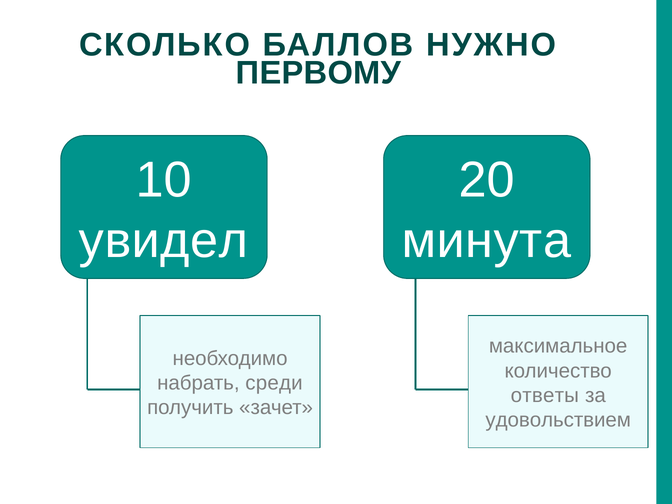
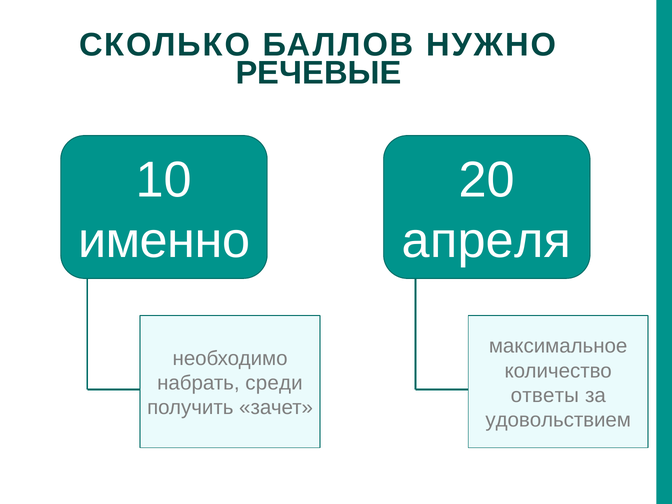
ПЕРВОМУ: ПЕРВОМУ -> РЕЧЕВЫЕ (319, 73)
увидел: увидел -> именно (164, 241)
минута: минута -> апреля (487, 241)
